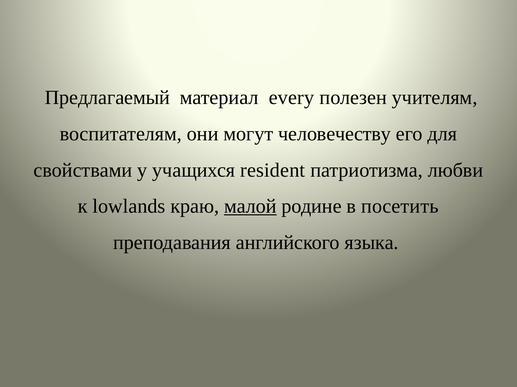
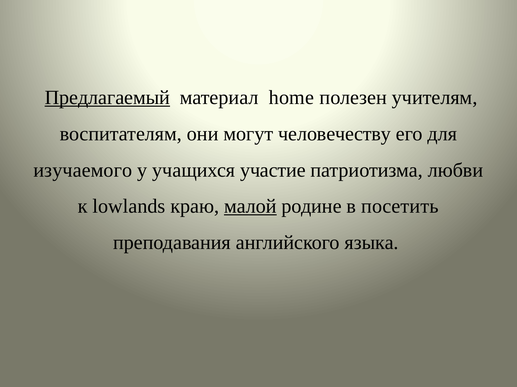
Предлагаемый underline: none -> present (107, 98)
every: every -> home (291, 98)
свойствами: свойствами -> изучаемого (83, 170)
resident: resident -> участие (273, 170)
